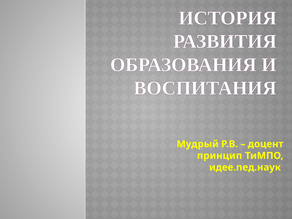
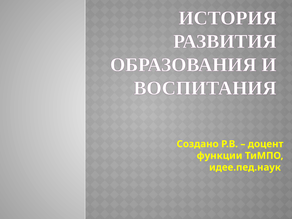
Мудрый: Мудрый -> Создано (198, 144)
принцип: принцип -> функции (220, 156)
